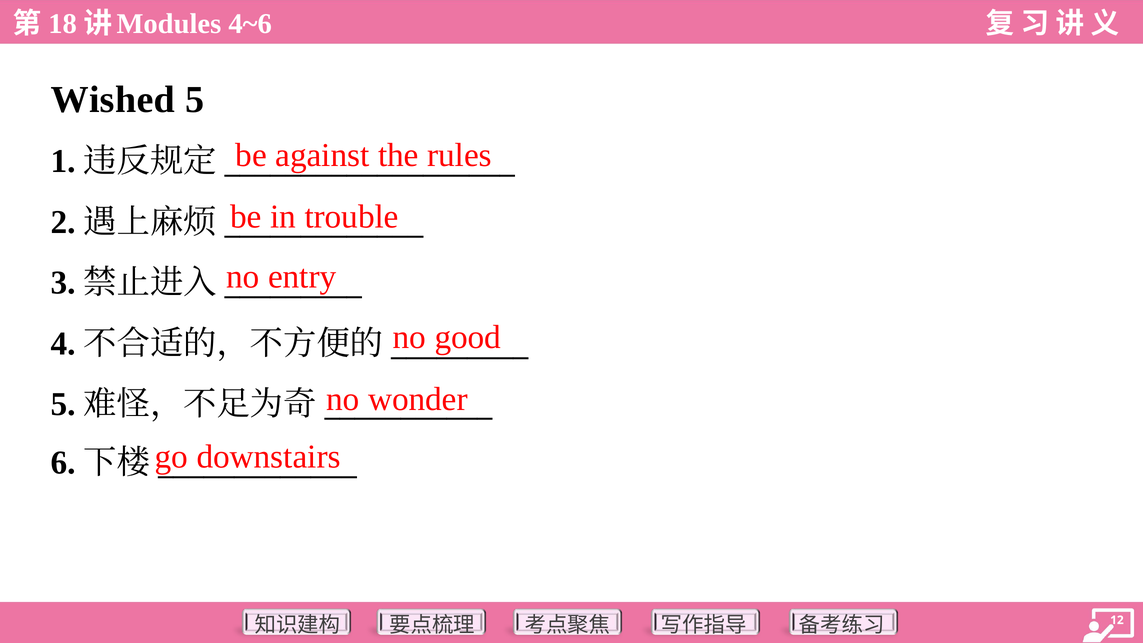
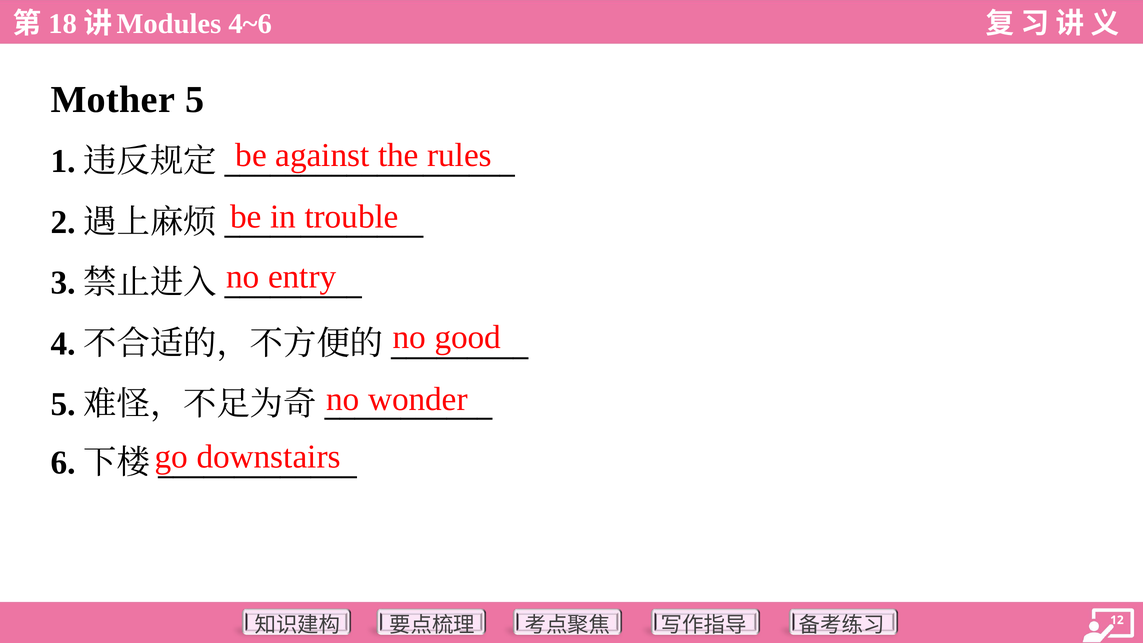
Wished: Wished -> Mother (113, 100)
